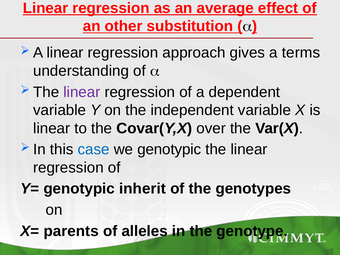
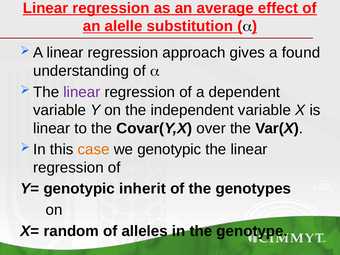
other: other -> alelle (124, 26)
terms: terms -> found (301, 53)
case colour: blue -> orange (94, 149)
parents: parents -> random (71, 231)
